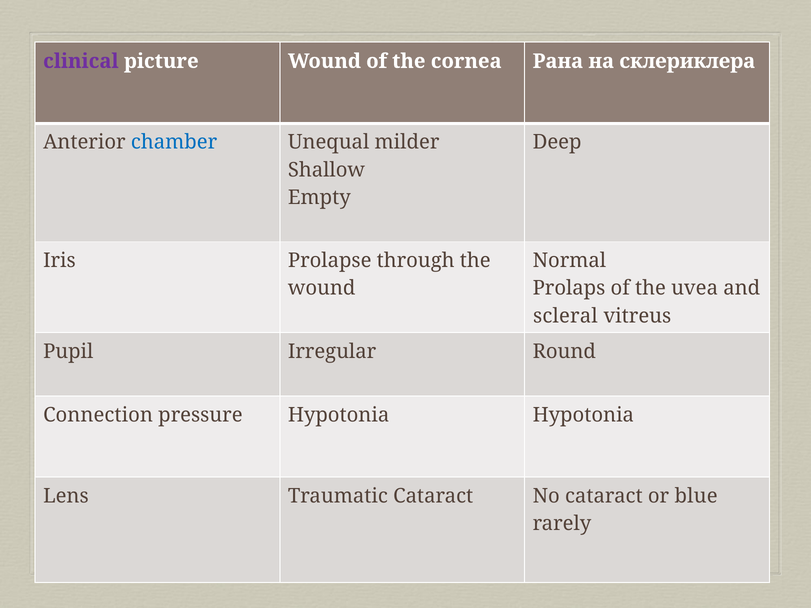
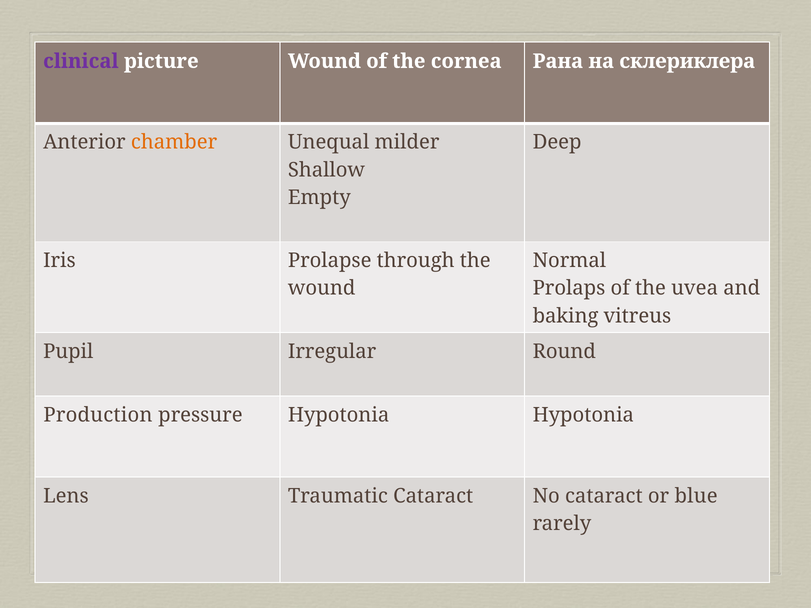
chamber colour: blue -> orange (174, 142)
scleral: scleral -> baking (566, 316)
Connection: Connection -> Production (98, 415)
